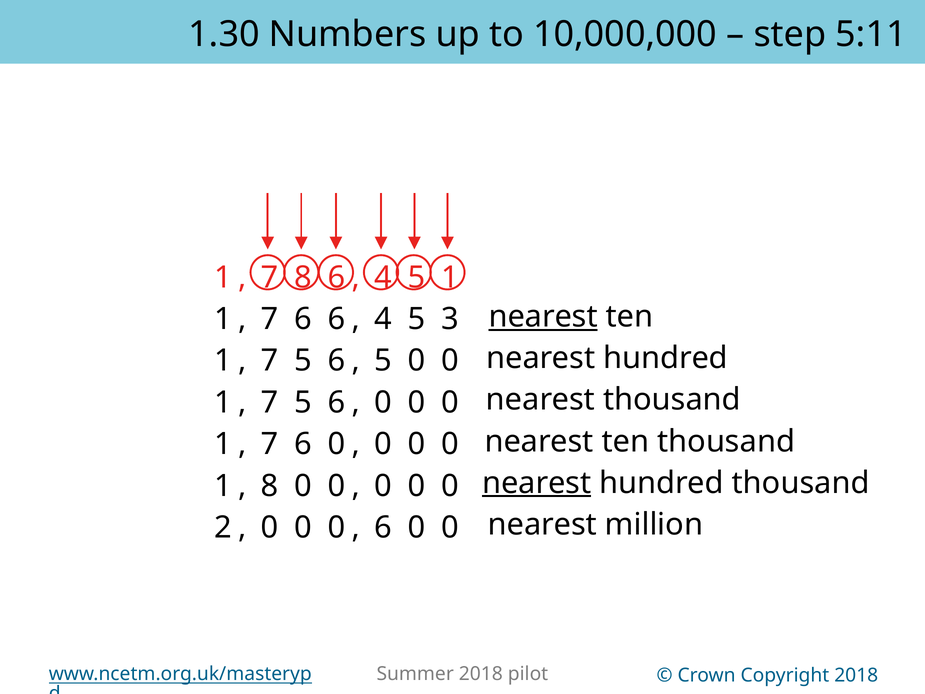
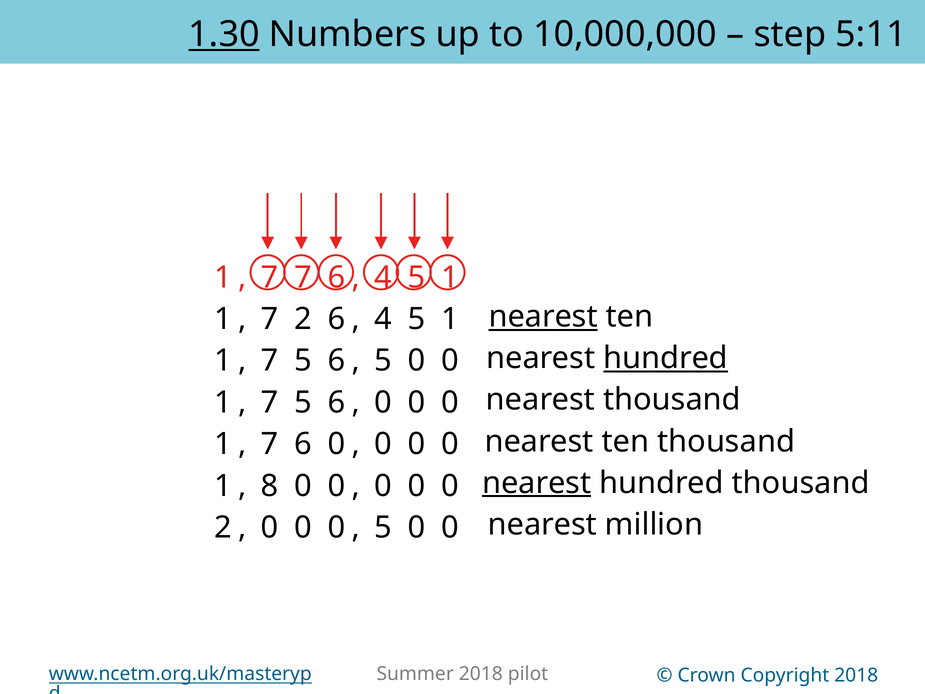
1.30 underline: none -> present (224, 34)
7 8: 8 -> 7 (303, 277)
6: 6 -> 2 (303, 319)
3: 3 -> 1 (450, 319)
hundred underline: none -> present (666, 358)
0 6: 6 -> 5 (383, 527)
